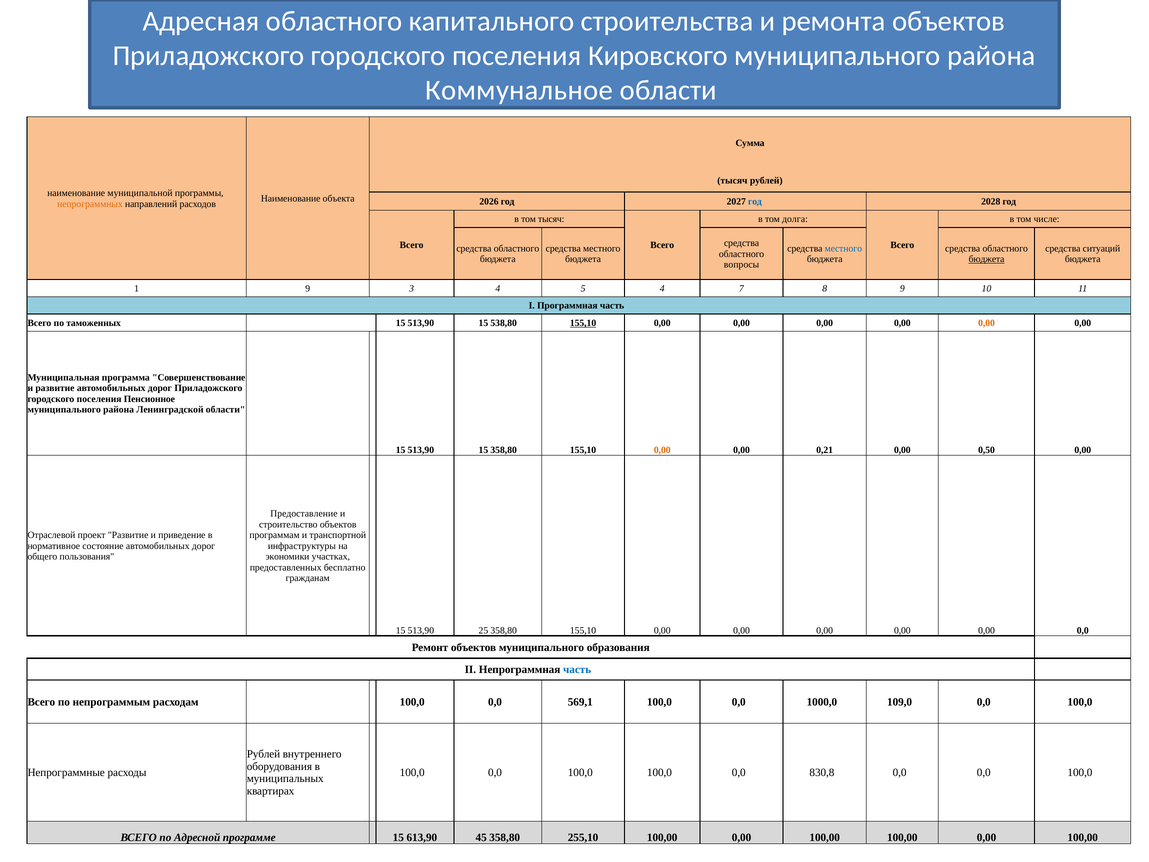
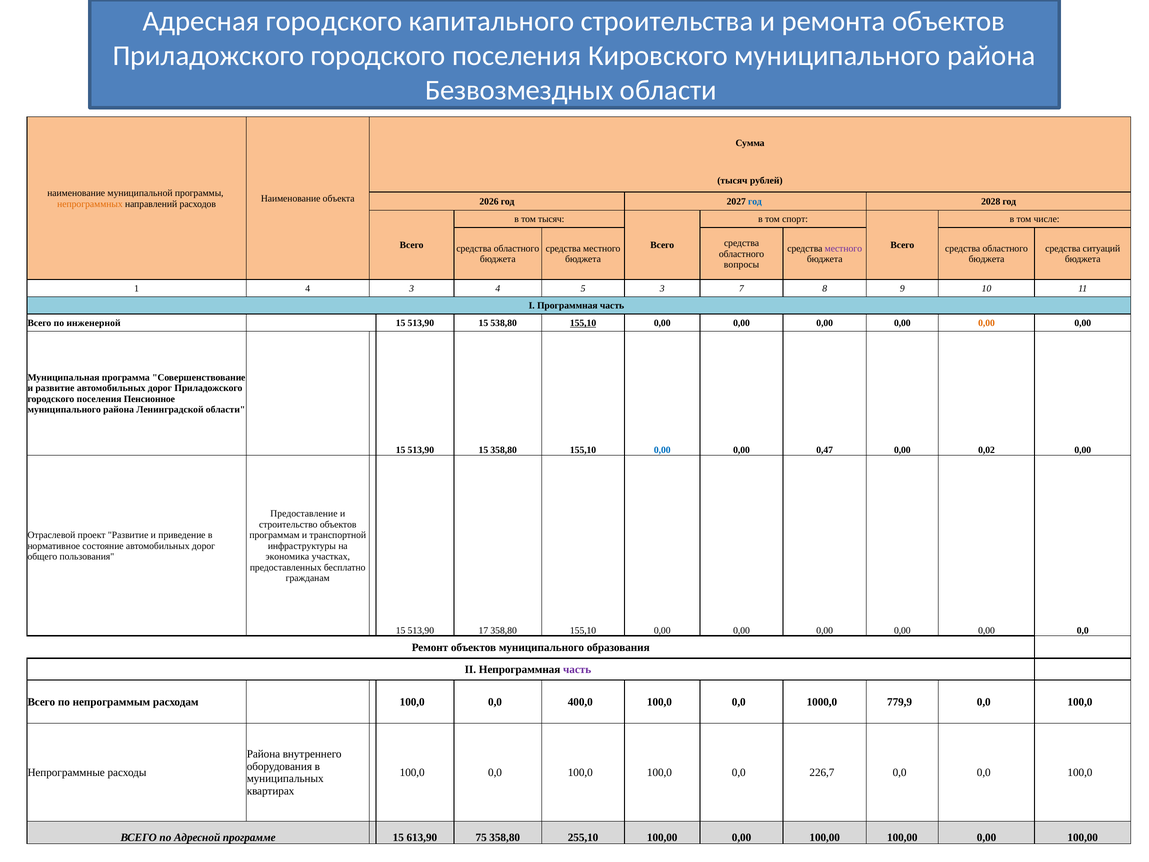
Адресная областного: областного -> городского (334, 21)
Коммунальное: Коммунальное -> Безвозмездных (519, 90)
долга: долга -> спорт (795, 219)
местного colour: blue -> purple (843, 248)
бюджета underline: present -> none (987, 259)
1 9: 9 -> 4 (308, 288)
5 4: 4 -> 3 (662, 288)
таможенных: таможенных -> инженерной (94, 323)
0,00 colour: orange -> blue (662, 450)
0,21: 0,21 -> 0,47 (825, 450)
0,50: 0,50 -> 0,02 (987, 450)
экономики: экономики -> экономика (287, 556)
25: 25 -> 17 (483, 630)
часть colour: blue -> purple (577, 669)
569,1: 569,1 -> 400,0 (580, 702)
109,0: 109,0 -> 779,9 (900, 702)
Рублей: Рублей -> Района (263, 754)
830,8: 830,8 -> 226,7 (822, 772)
45: 45 -> 75 (481, 837)
